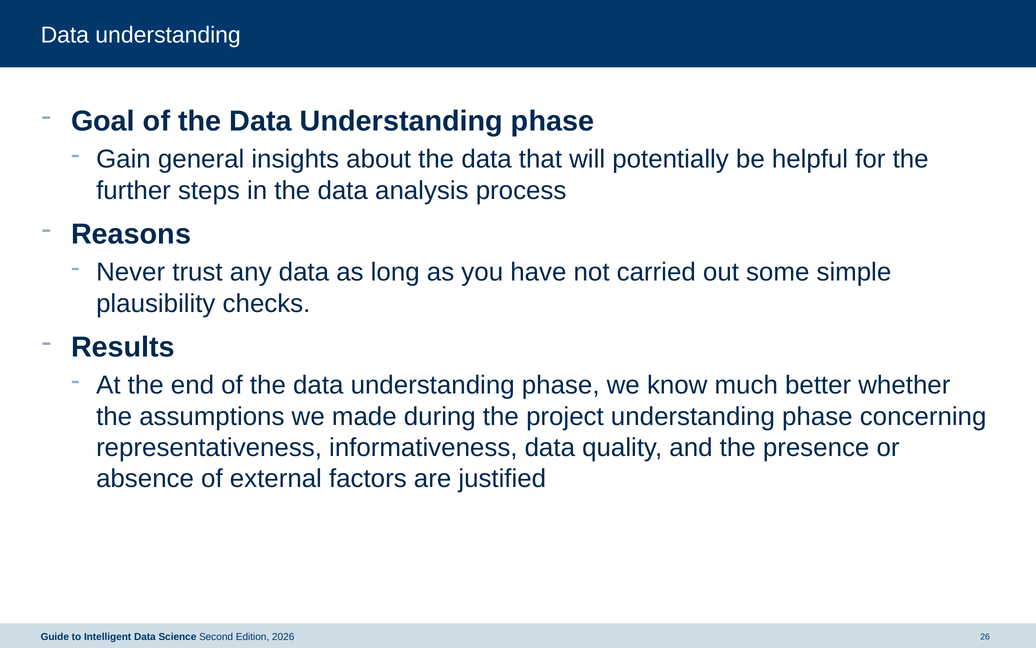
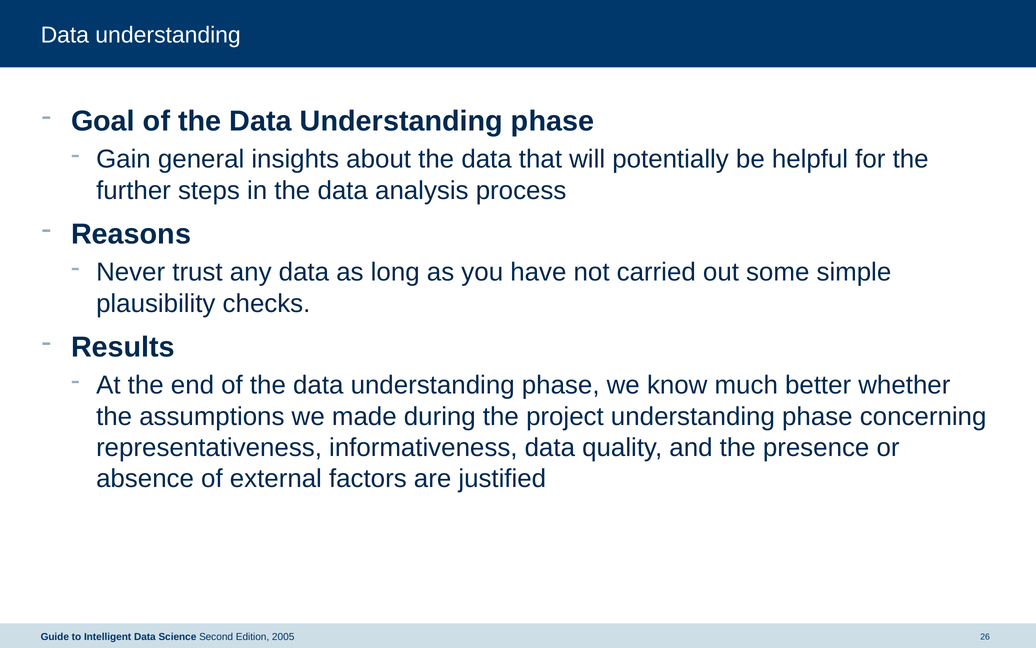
2026: 2026 -> 2005 (283, 636)
